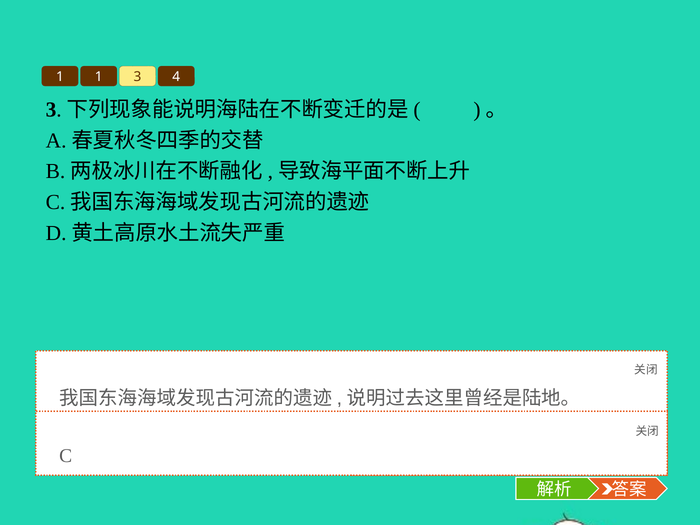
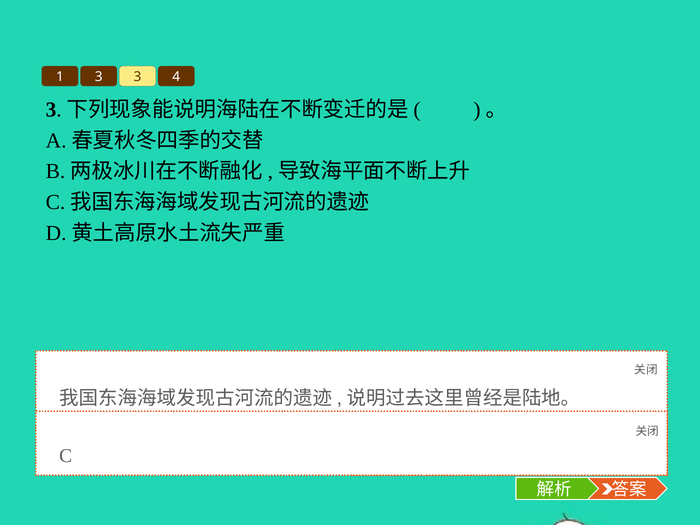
1 1: 1 -> 3 (99, 77)
